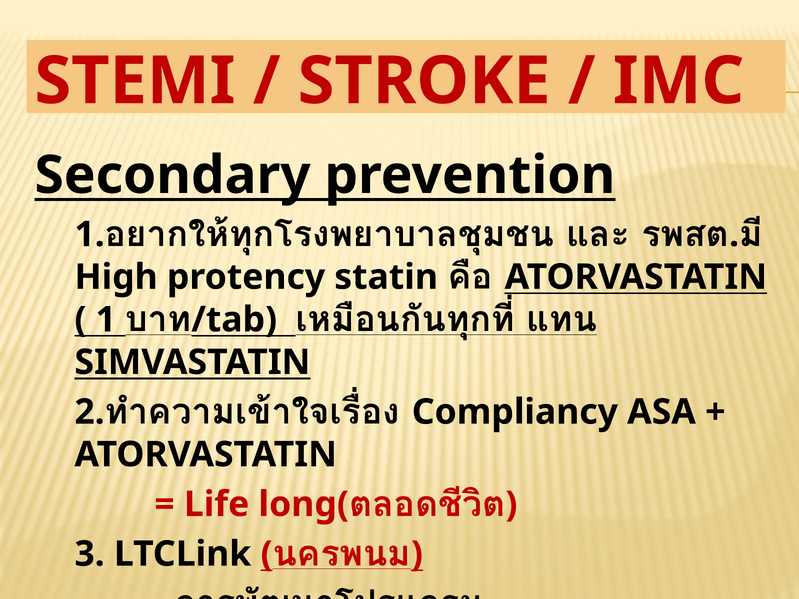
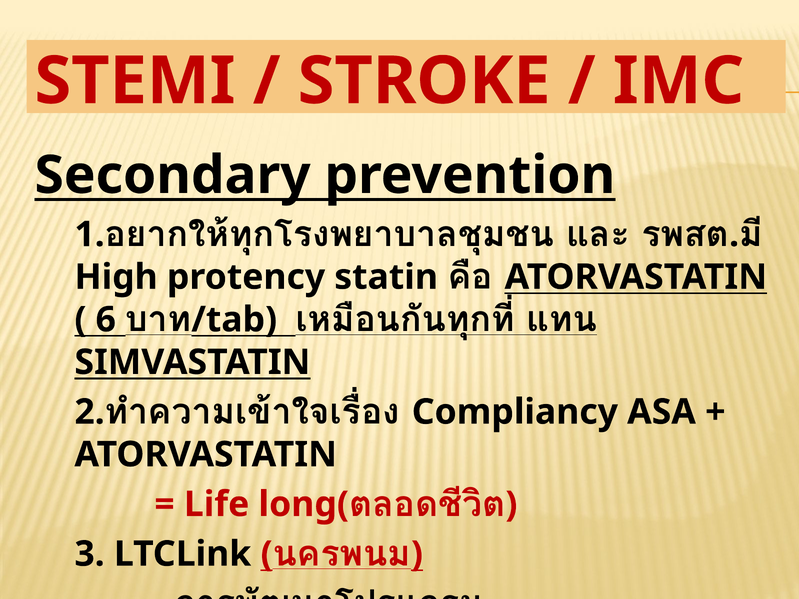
1: 1 -> 6 (106, 320)
